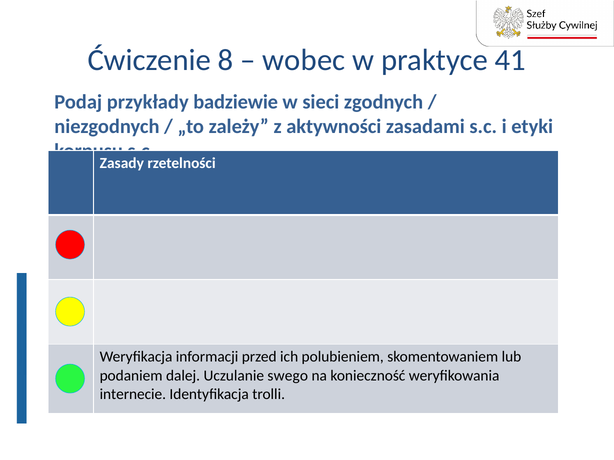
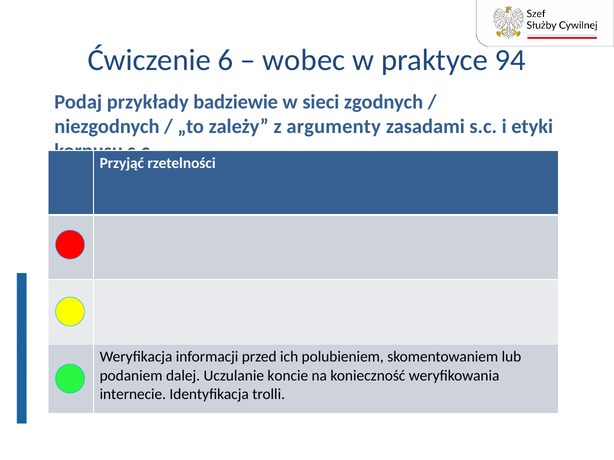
8: 8 -> 6 (226, 60)
41: 41 -> 94 (510, 60)
aktywności: aktywności -> argumenty (334, 126)
Zasady: Zasady -> Przyjąć (122, 163)
swego: swego -> koncie (288, 376)
